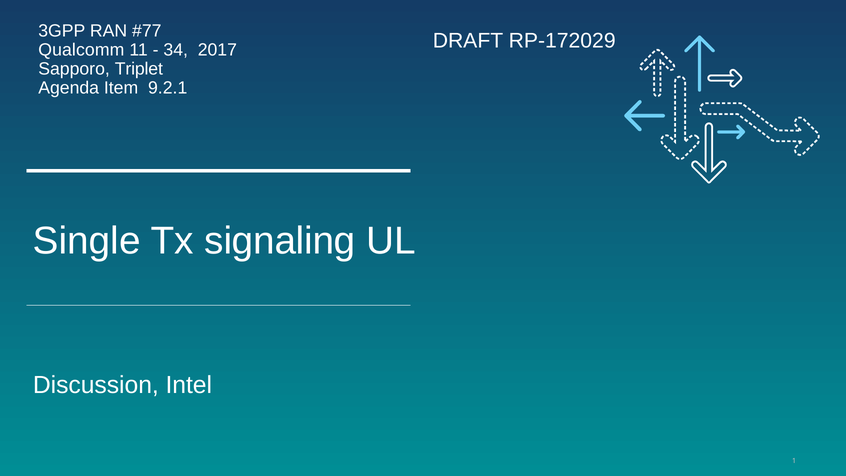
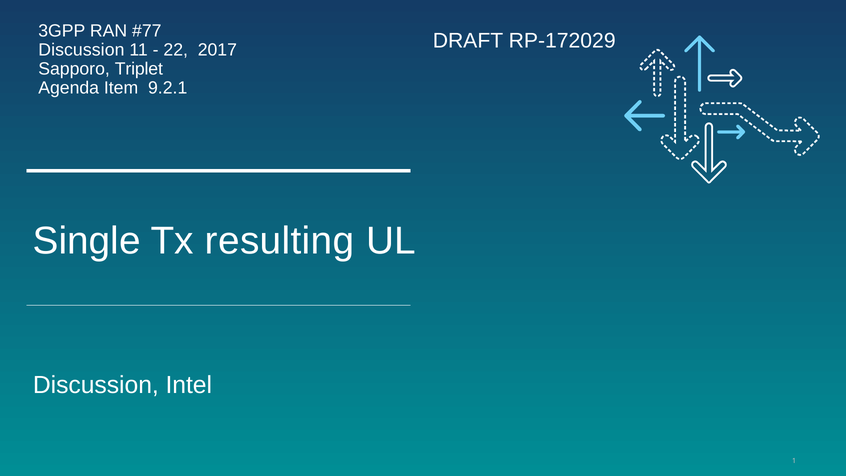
Qualcomm: Qualcomm -> Discussion (81, 50)
34: 34 -> 22 (176, 50)
signaling: signaling -> resulting (280, 241)
